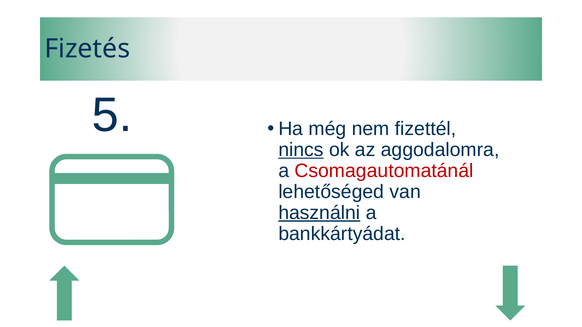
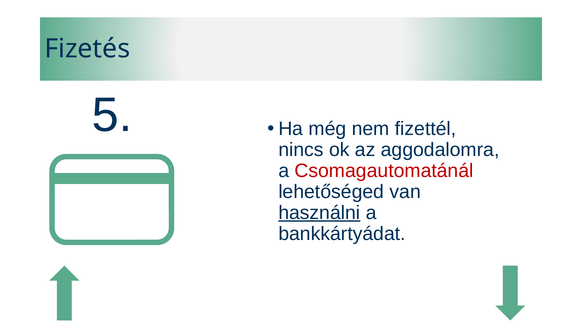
nincs underline: present -> none (301, 150)
